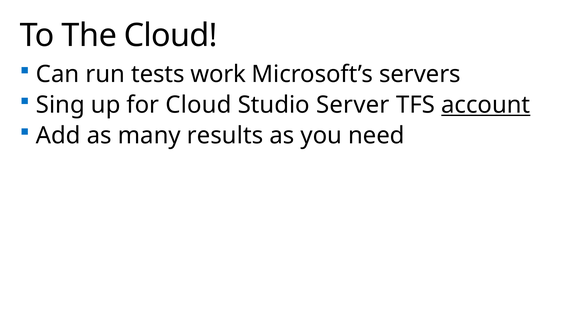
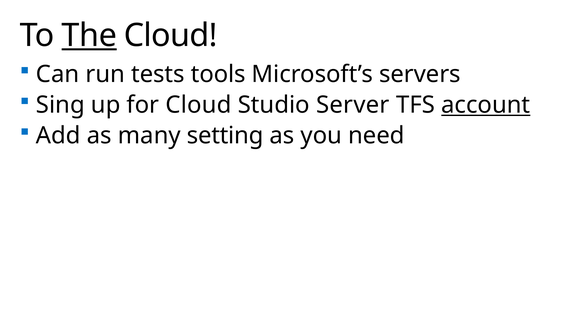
The underline: none -> present (89, 35)
work: work -> tools (218, 74)
results: results -> setting (225, 136)
